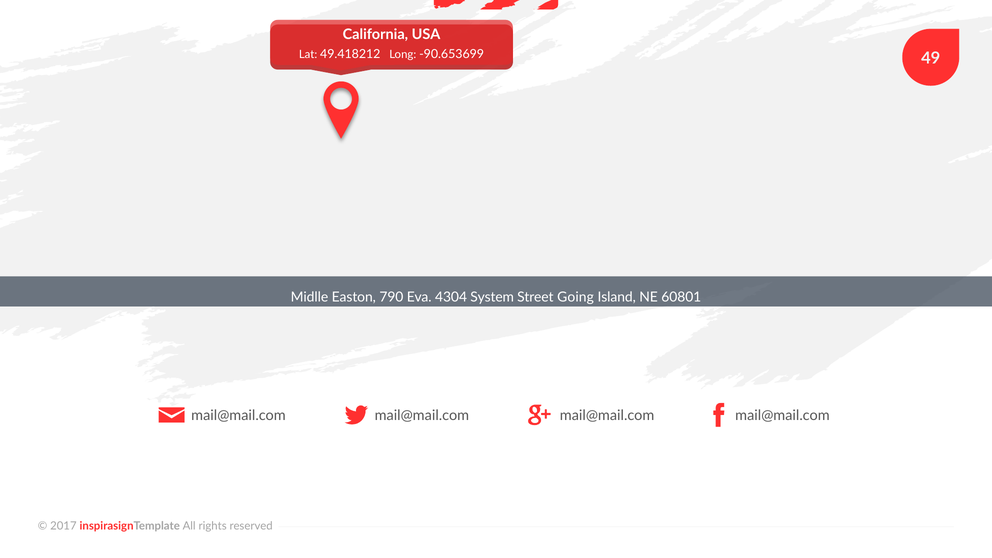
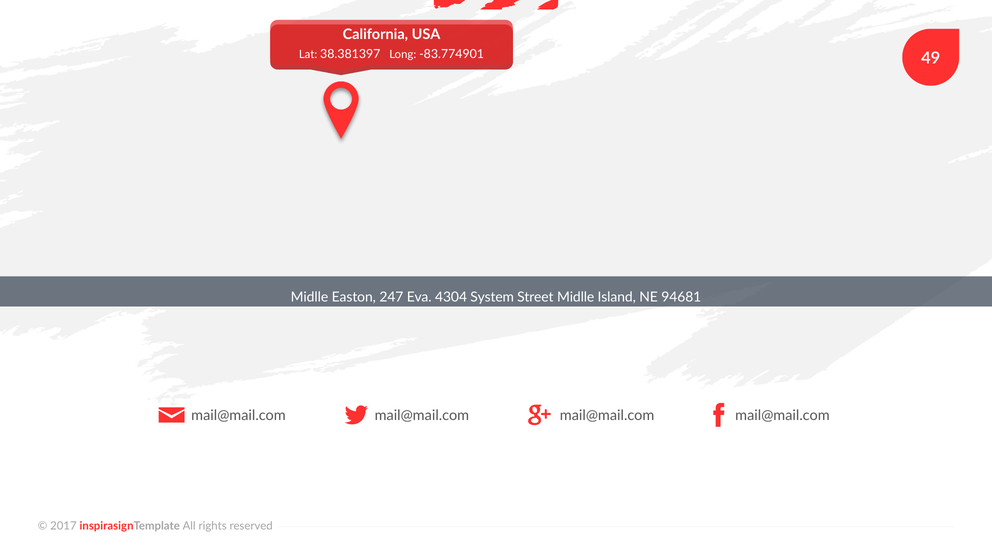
49.418212: 49.418212 -> 38.381397 (350, 54)
-90.653699: -90.653699 -> -83.774901 (452, 54)
790: 790 -> 247 (391, 297)
Street Going: Going -> Midlle (576, 297)
60801: 60801 -> 94681 (681, 297)
